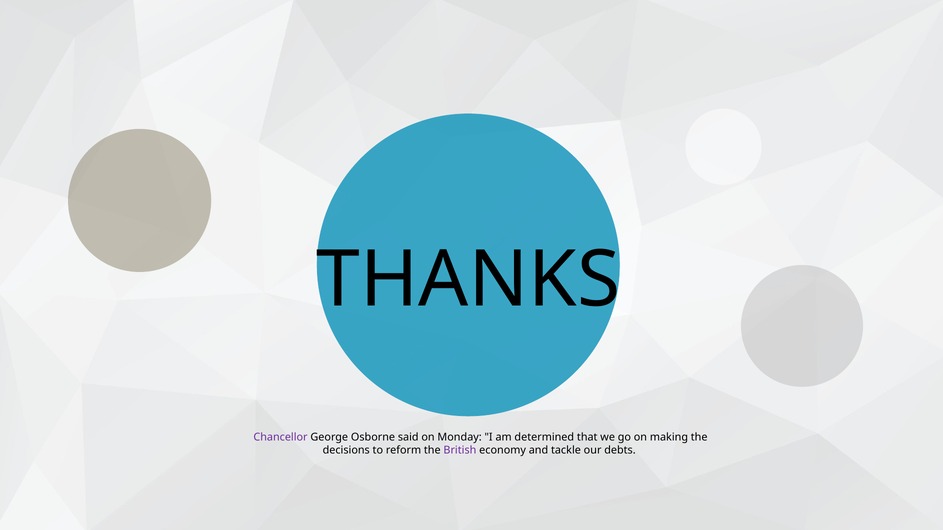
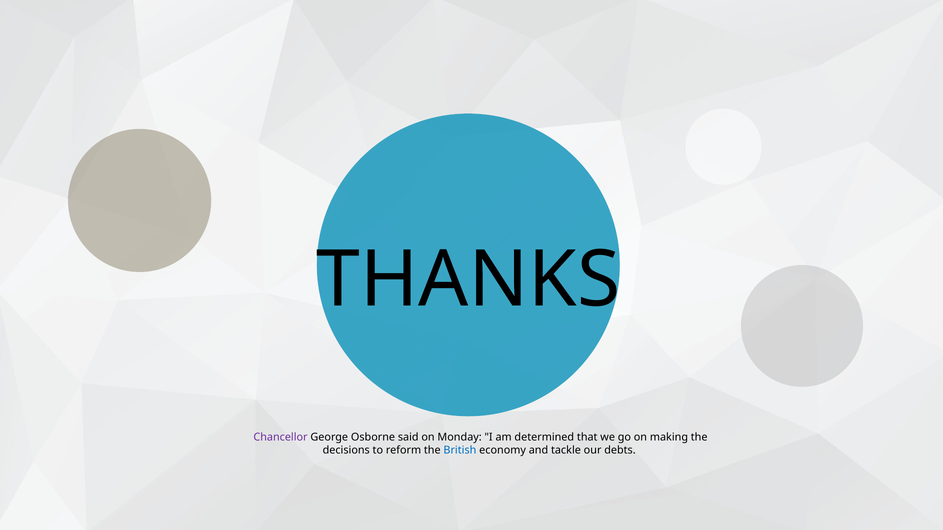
British colour: purple -> blue (460, 451)
